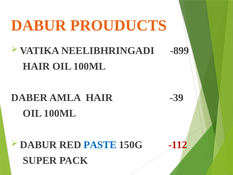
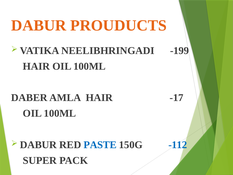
-899: -899 -> -199 (179, 51)
-39: -39 -> -17 (177, 98)
-112 colour: red -> blue (178, 145)
